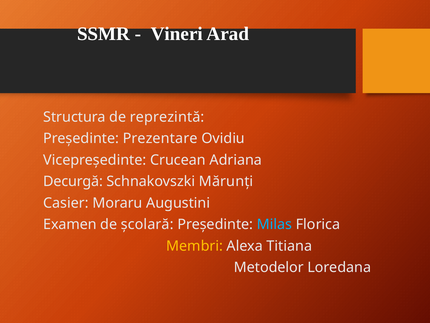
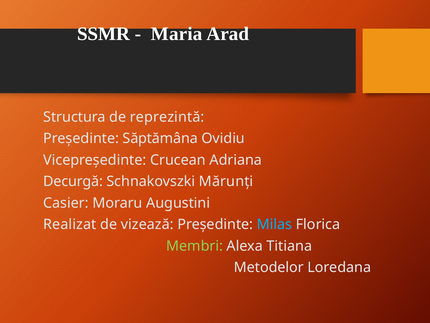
Vineri: Vineri -> Maria (177, 34)
Prezentare: Prezentare -> Săptămâna (160, 138)
Examen: Examen -> Realizat (70, 224)
școlară: școlară -> vizează (147, 224)
Membri colour: yellow -> light green (195, 246)
